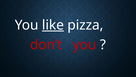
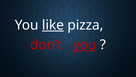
you underline: none -> present (85, 45)
